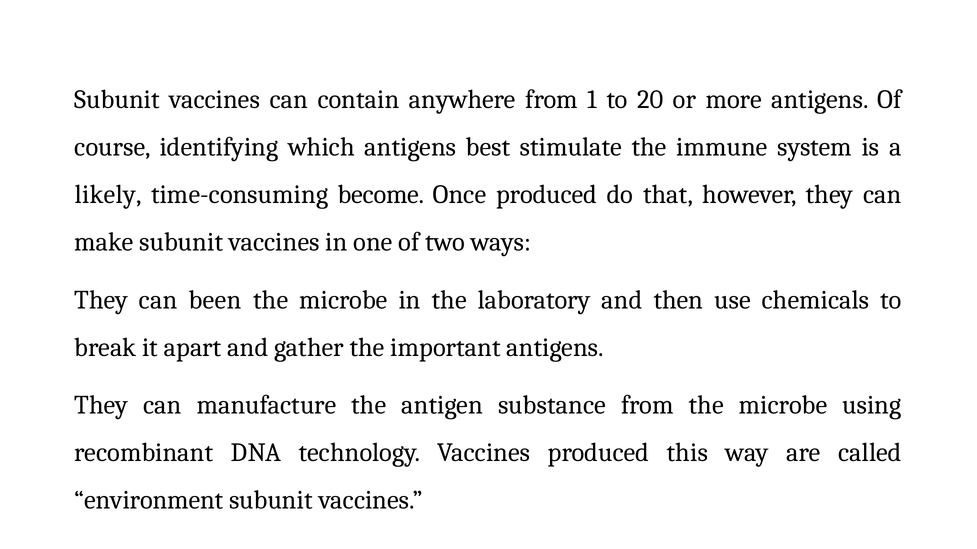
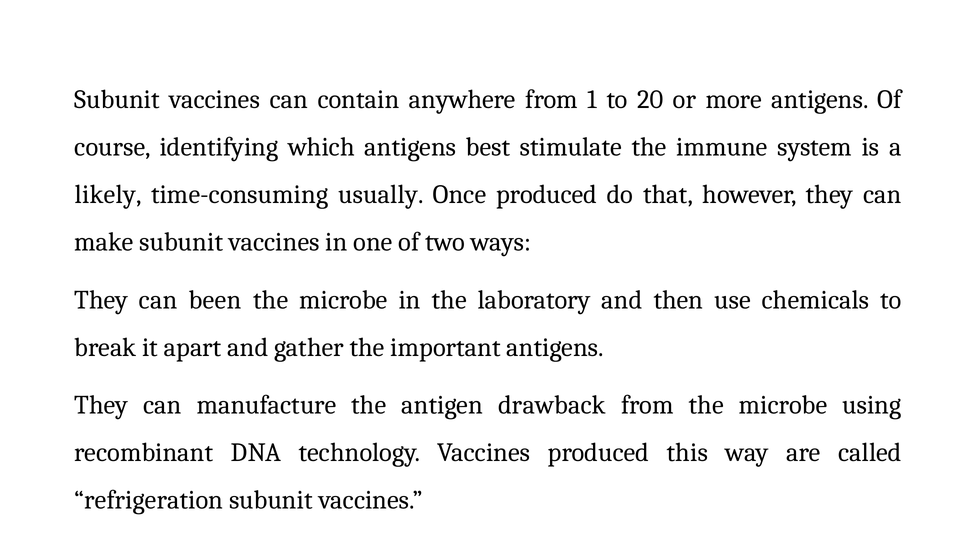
become: become -> usually (381, 195)
substance: substance -> drawback (552, 406)
environment: environment -> refrigeration (149, 501)
